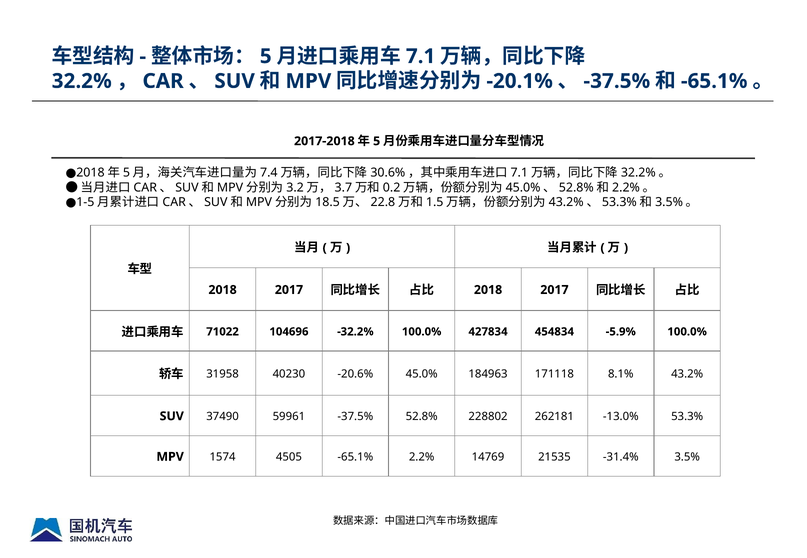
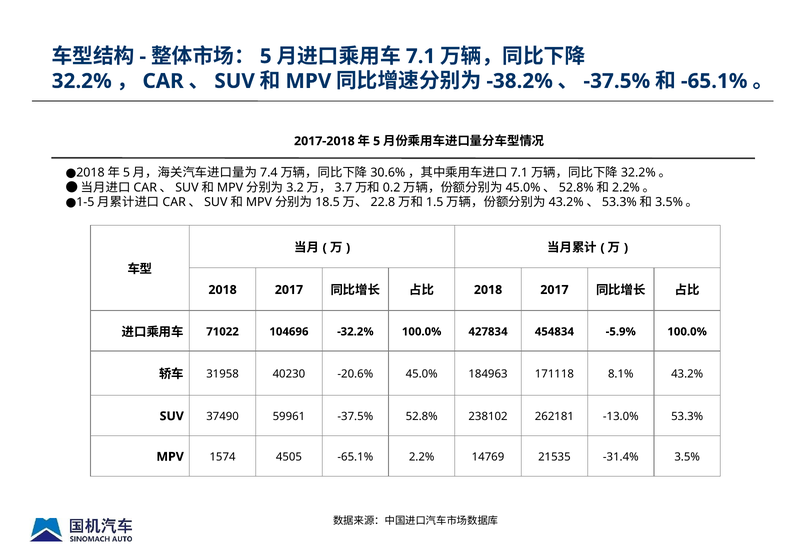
-20.1%: -20.1% -> -38.2% (520, 81)
228802: 228802 -> 238102 (488, 417)
